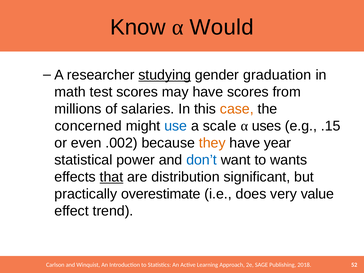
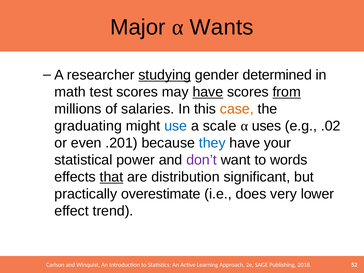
Know: Know -> Major (138, 27)
Would: Would -> Wants (222, 27)
graduation: graduation -> determined (277, 75)
have underline: none -> present (208, 92)
from underline: none -> present (287, 92)
concerned: concerned -> graduating (88, 126)
.15: .15 -> .02 (331, 126)
.002: .002 -> .201 (122, 143)
they colour: orange -> blue (212, 143)
year: year -> your (277, 143)
don’t colour: blue -> purple (202, 160)
wants: wants -> words (289, 160)
value: value -> lower (317, 194)
